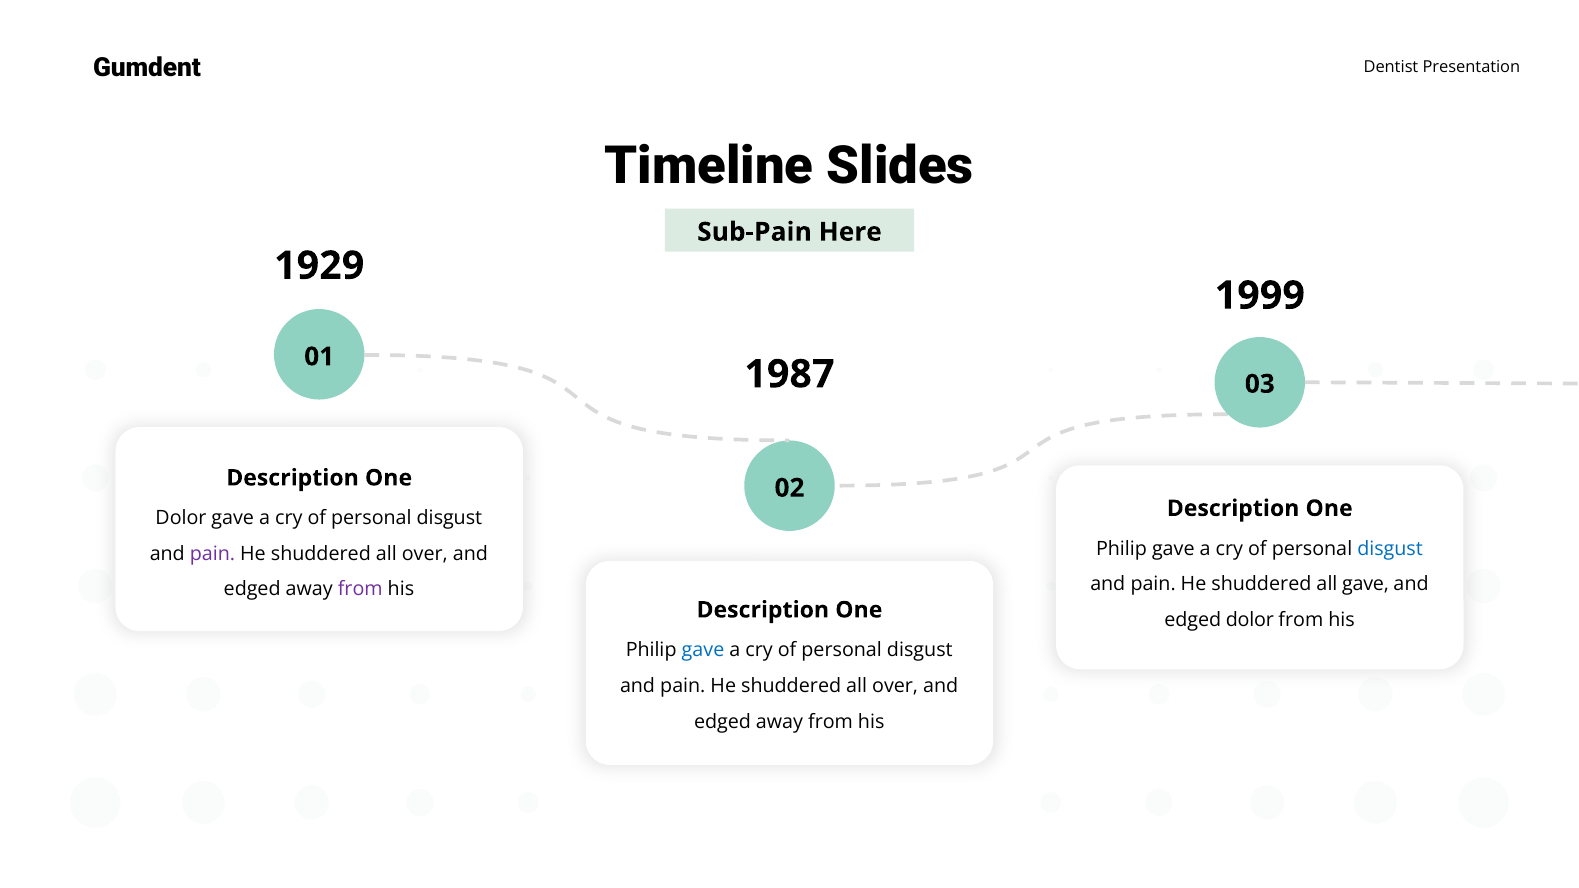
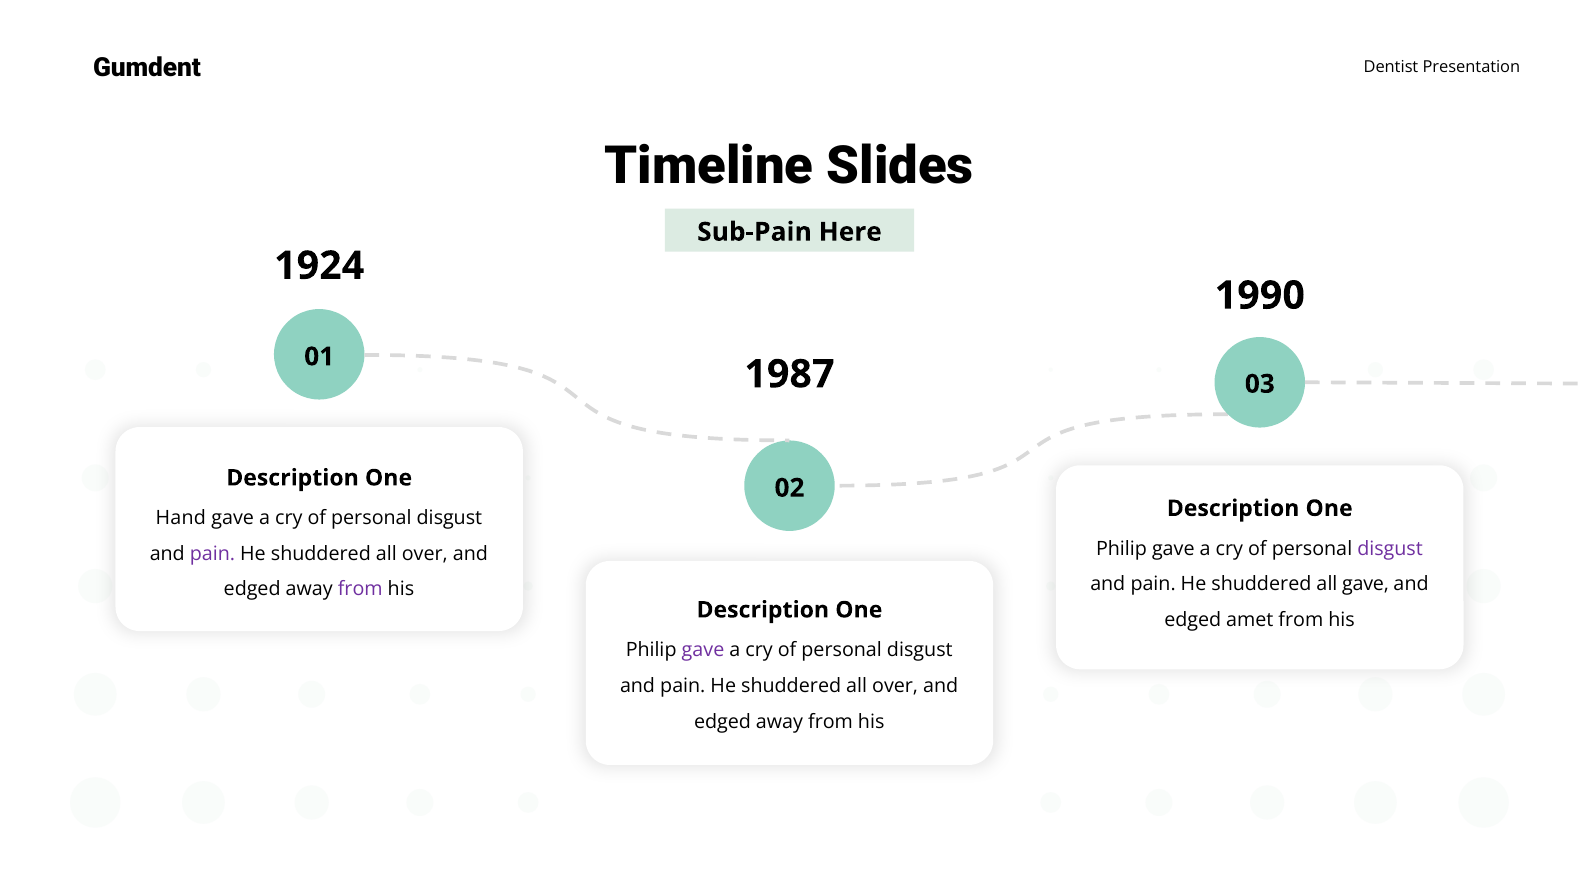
1929: 1929 -> 1924 (319, 266)
1999: 1999 -> 1990 (1260, 296)
Dolor: Dolor -> Hand (181, 519)
disgust colour: blue -> purple (1390, 549)
edged dolor: dolor -> amet (1250, 620)
gave colour: blue -> purple (703, 651)
